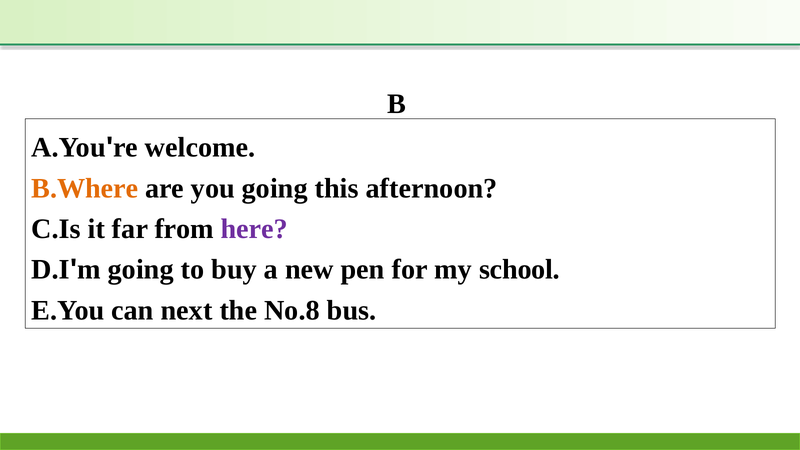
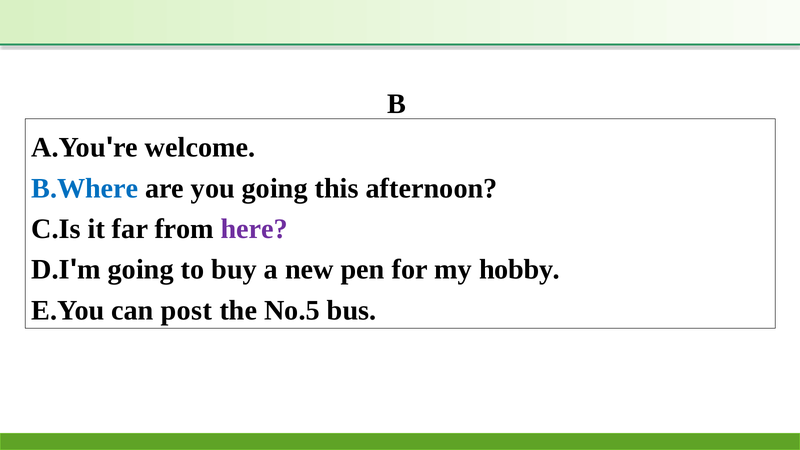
B.Where colour: orange -> blue (85, 188)
school: school -> hobby (520, 269)
next: next -> post (186, 310)
No.8: No.8 -> No.5 (292, 310)
